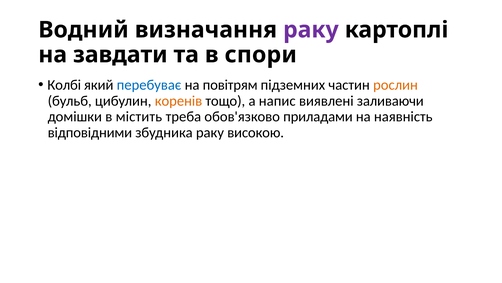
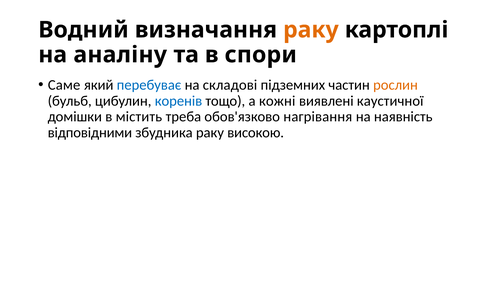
раку colour: purple -> orange (311, 30)
завдати: завдати -> аналіну (120, 55)
Колбі: Колбі -> Саме (64, 85)
повітрям: повітрям -> складові (230, 85)
коренів colour: orange -> blue (178, 101)
напис: напис -> кожні (277, 101)
заливаючи: заливаючи -> каустичної (390, 101)
приладами: приладами -> нагрівання (318, 117)
